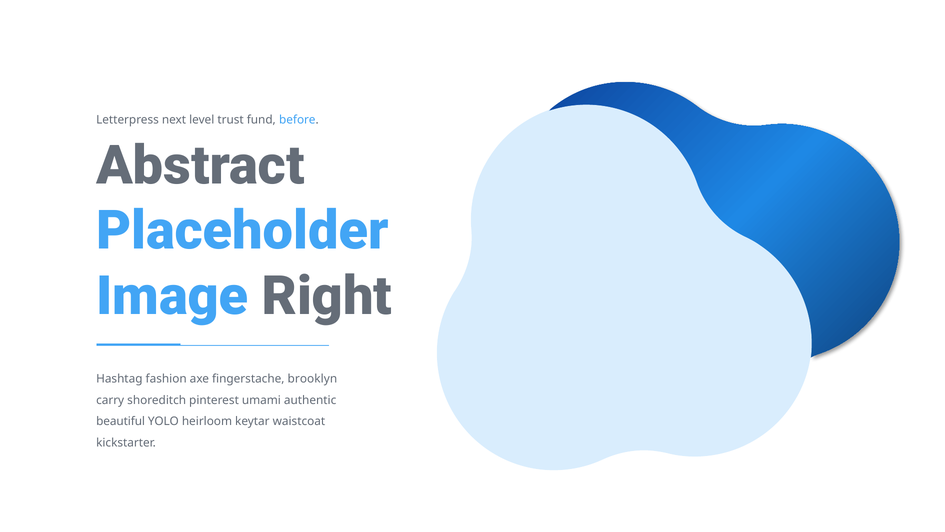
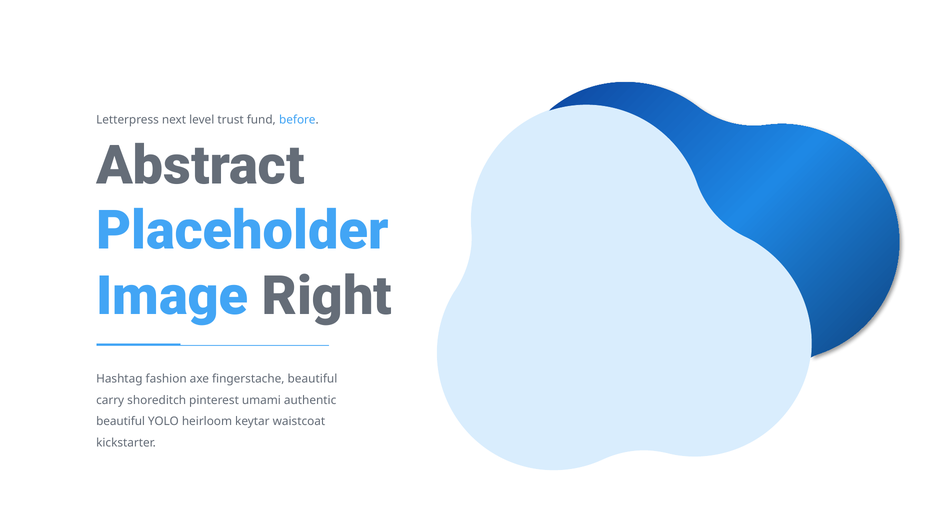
fingerstache brooklyn: brooklyn -> beautiful (312, 379)
